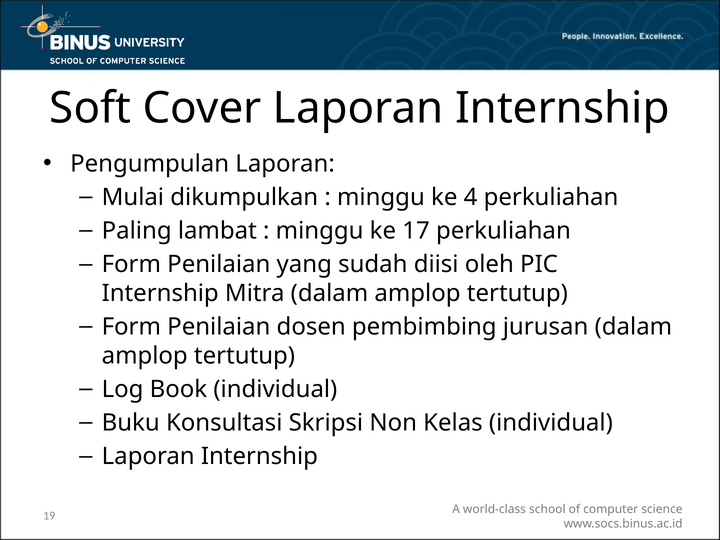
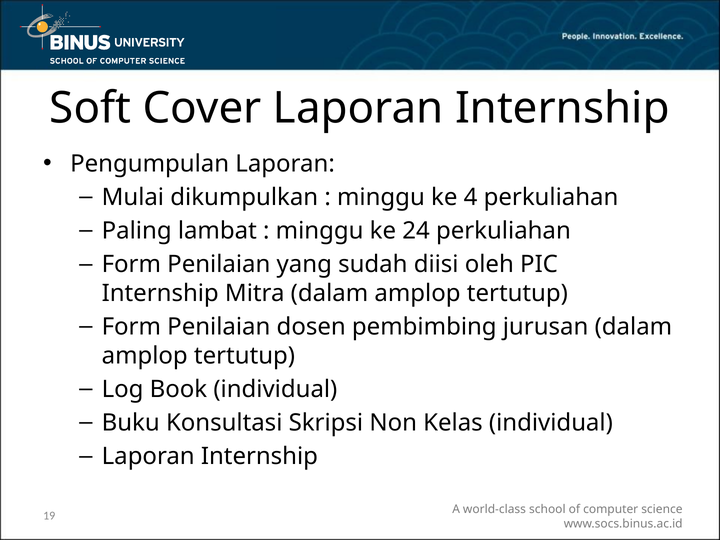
17: 17 -> 24 (416, 231)
